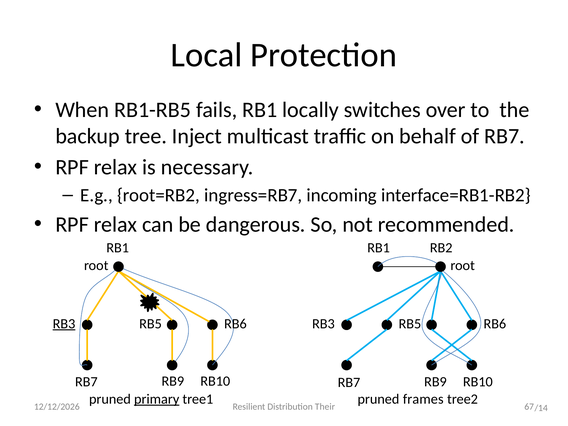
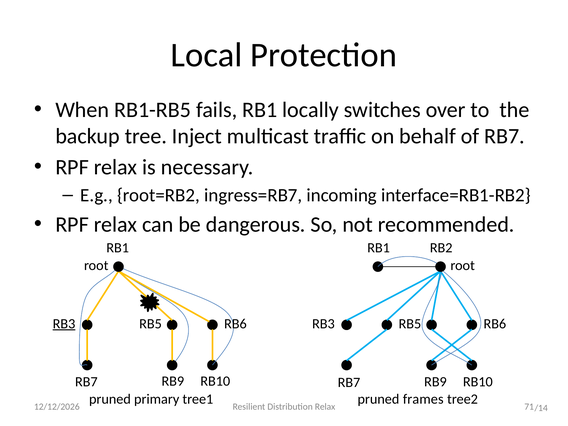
primary underline: present -> none (157, 399)
Distribution Their: Their -> Relax (325, 407)
67: 67 -> 71 (529, 407)
